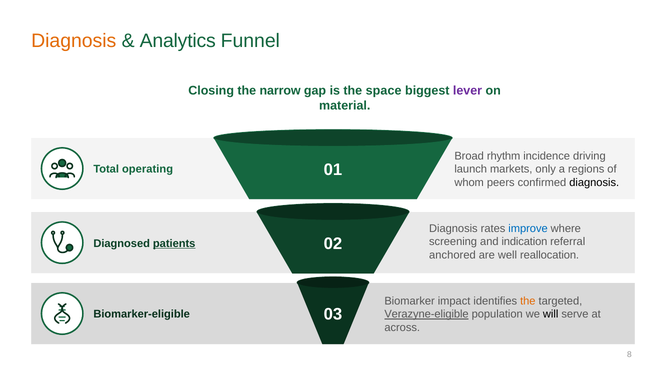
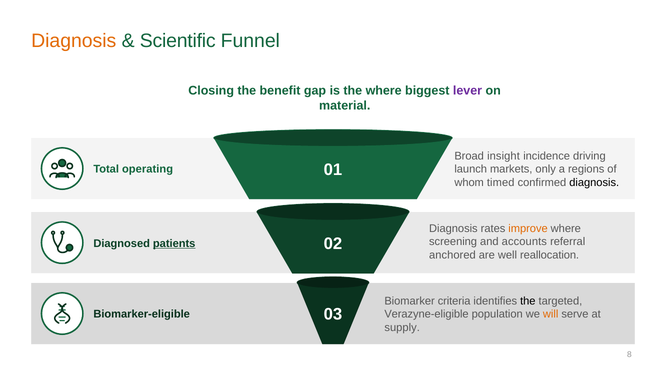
Analytics: Analytics -> Scientific (178, 41)
narrow: narrow -> benefit (280, 90)
the space: space -> where (384, 90)
rhythm: rhythm -> insight (503, 156)
peers: peers -> timed (501, 182)
improve colour: blue -> orange (528, 228)
indication: indication -> accounts (524, 242)
impact: impact -> criteria (454, 301)
the colour: orange -> black (528, 301)
Verazyne-eligible underline: present -> none (427, 314)
will colour: black -> orange (551, 314)
across: across -> supply (402, 327)
